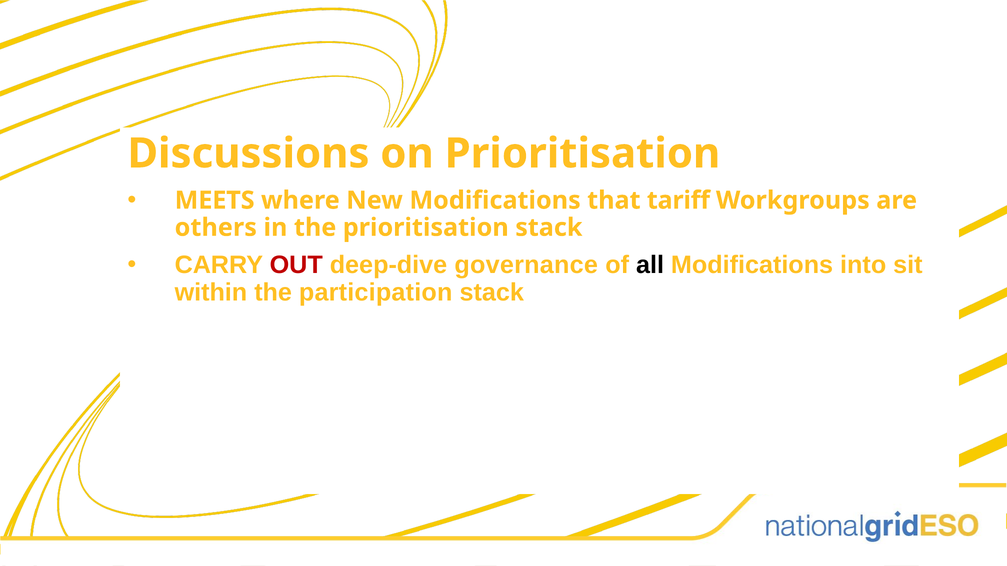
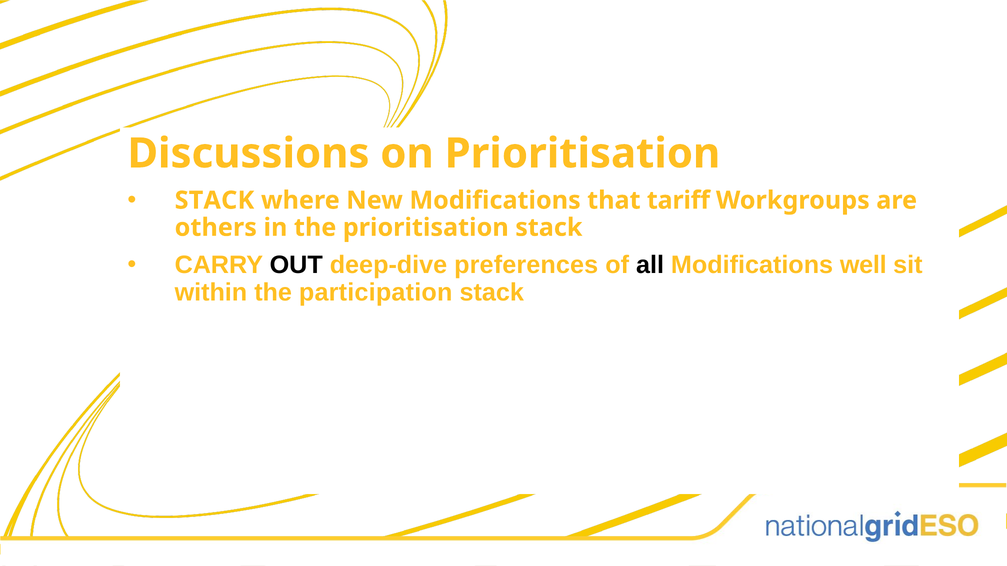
MEETS: MEETS -> STACK (214, 201)
OUT colour: red -> black (296, 265)
governance: governance -> preferences (526, 265)
into: into -> well (863, 265)
